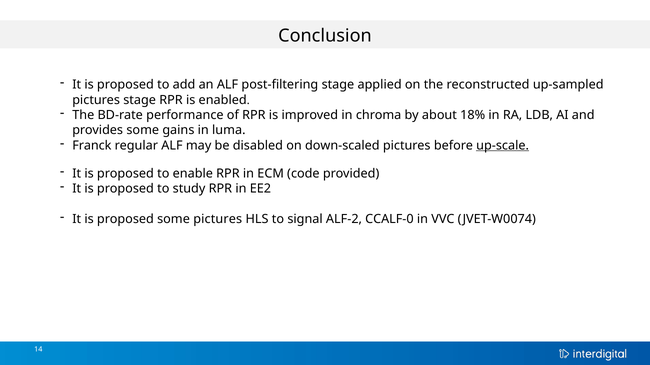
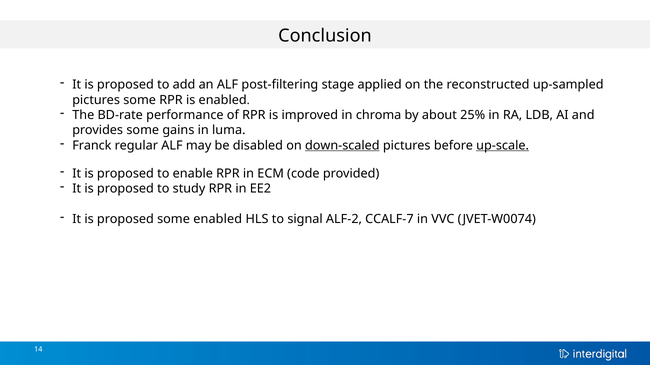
pictures stage: stage -> some (140, 100)
18%: 18% -> 25% (473, 115)
down-scaled underline: none -> present (342, 146)
some pictures: pictures -> enabled (218, 219)
CCALF-0: CCALF-0 -> CCALF-7 (389, 219)
